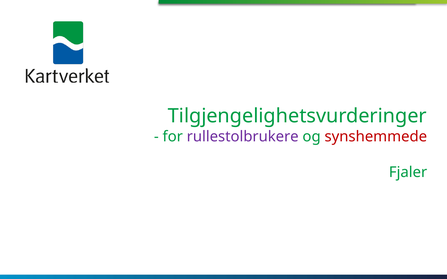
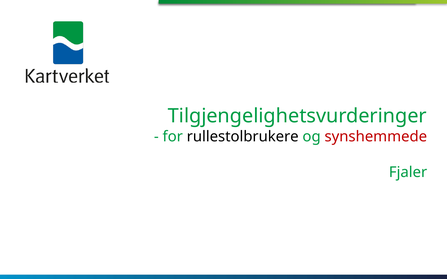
rullestolbrukere colour: purple -> black (243, 137)
